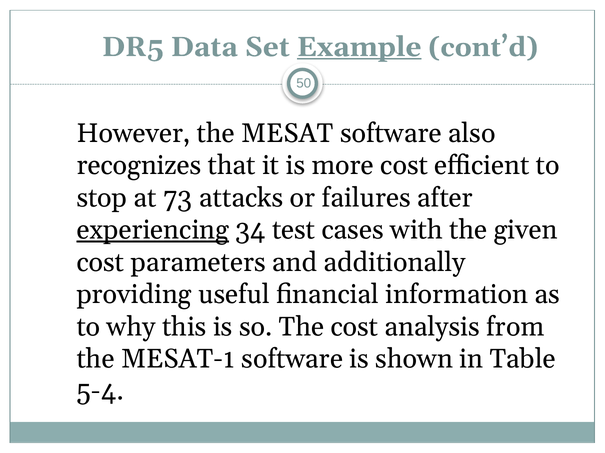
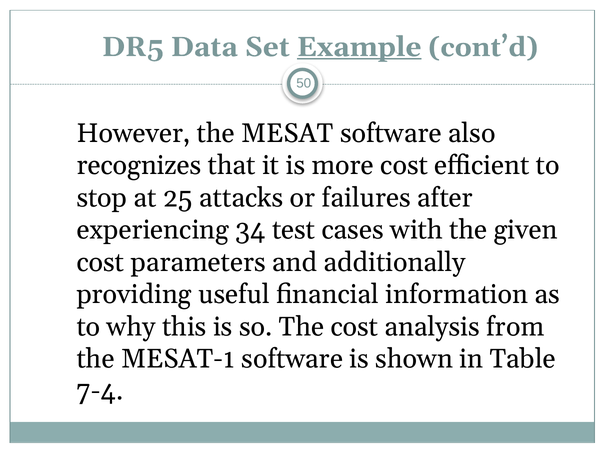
73: 73 -> 25 (178, 198)
experiencing underline: present -> none (153, 230)
5-4: 5-4 -> 7-4 (100, 392)
